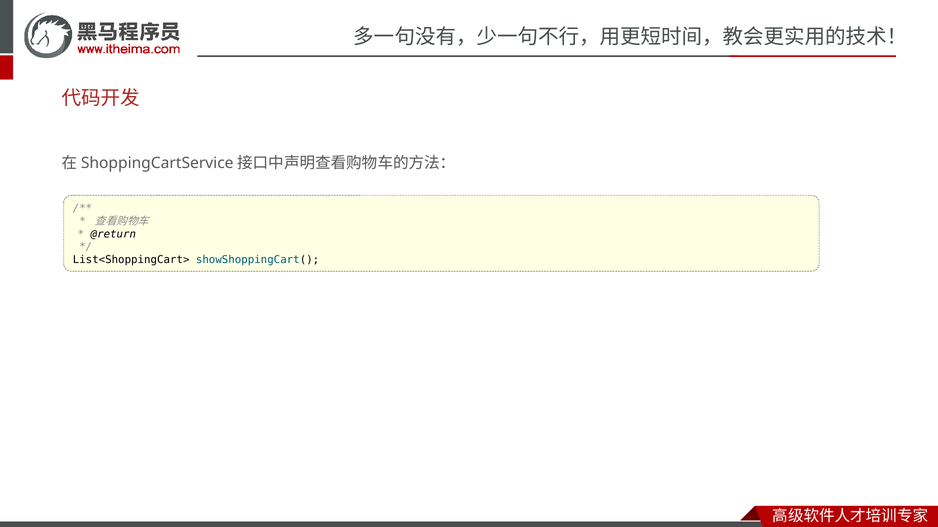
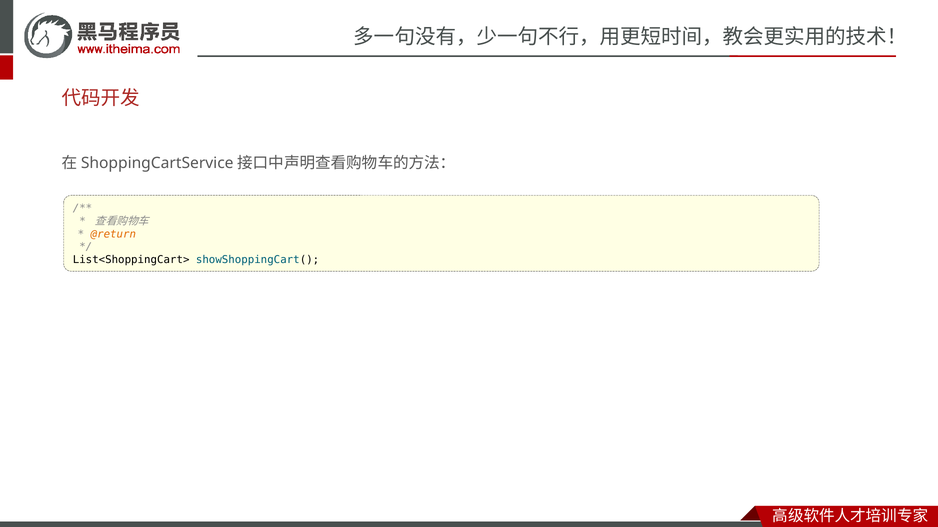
@return colour: black -> orange (113, 234)
